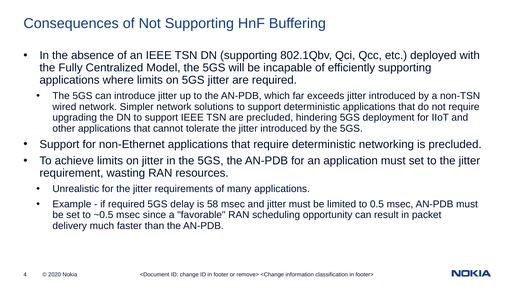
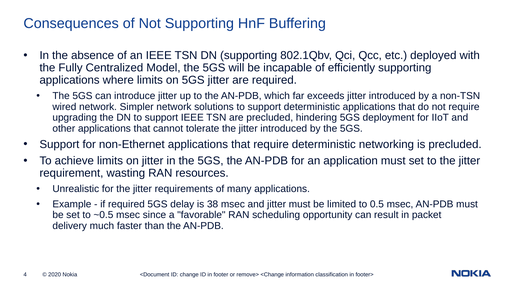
58: 58 -> 38 (213, 204)
